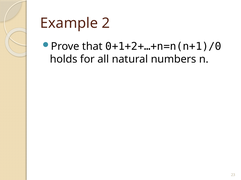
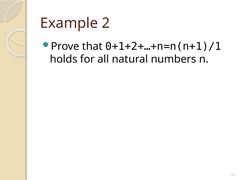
0+1+2+…+n=n(n+1)/0: 0+1+2+…+n=n(n+1)/0 -> 0+1+2+…+n=n(n+1)/1 (163, 47)
